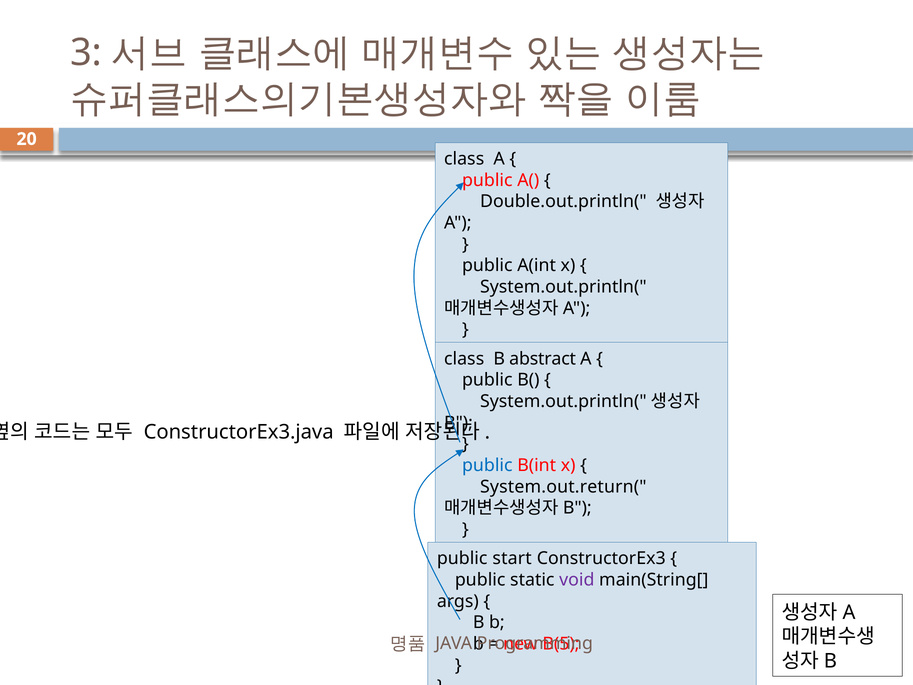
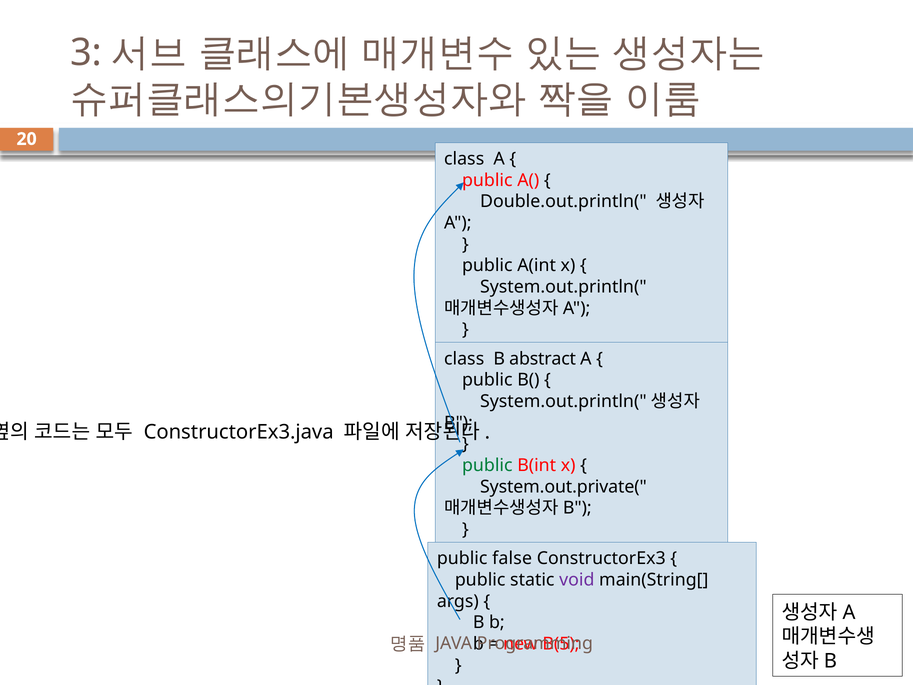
public colour: blue -> green (487, 465)
System.out.return(: System.out.return( -> System.out.private( (563, 487)
start: start -> false (512, 558)
